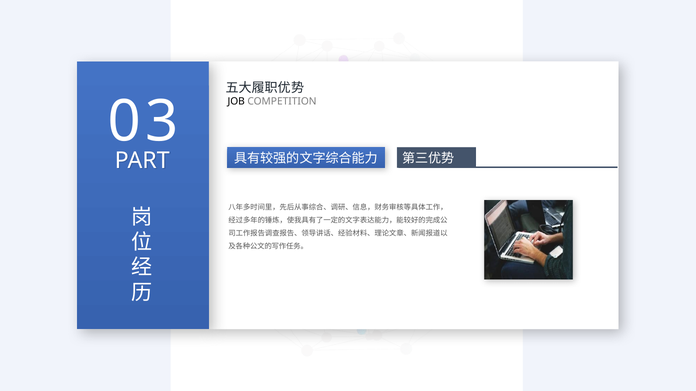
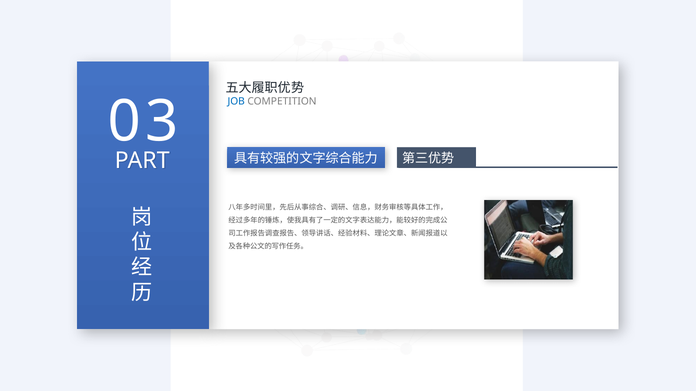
JOB colour: black -> blue (236, 101)
